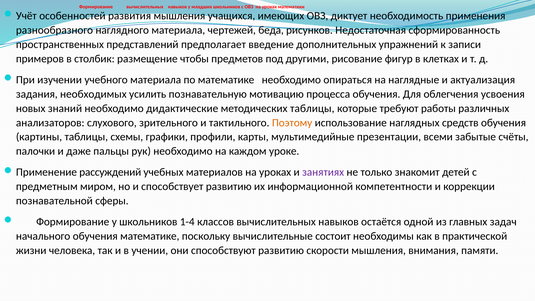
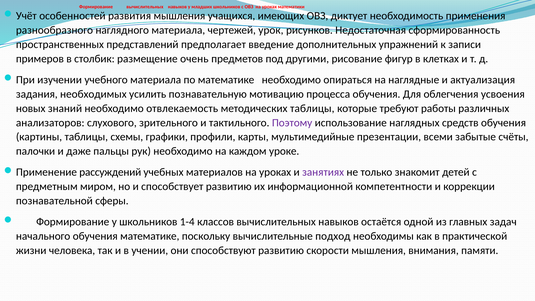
беда: беда -> урок (271, 30)
чтобы: чтобы -> очень (194, 59)
дидактические: дидактические -> отвлекаемость (182, 108)
Поэтому colour: orange -> purple (292, 123)
состоит: состоит -> подход (333, 236)
